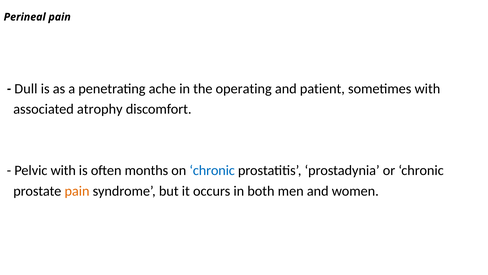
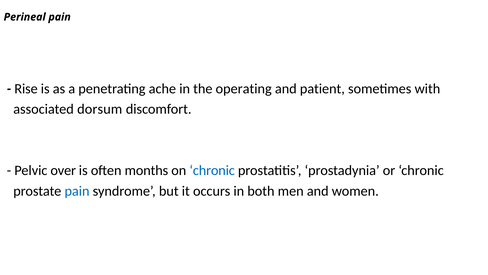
Dull: Dull -> Rise (26, 89)
atrophy: atrophy -> dorsum (100, 109)
Pelvic with: with -> over (63, 170)
pain colour: orange -> blue (77, 191)
